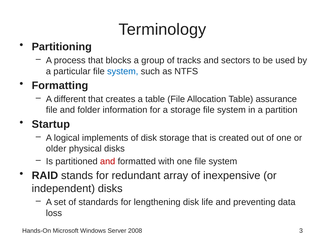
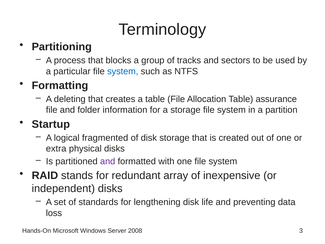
different: different -> deleting (70, 99)
implements: implements -> fragmented (105, 138)
older: older -> extra (56, 149)
and colour: red -> purple (108, 161)
